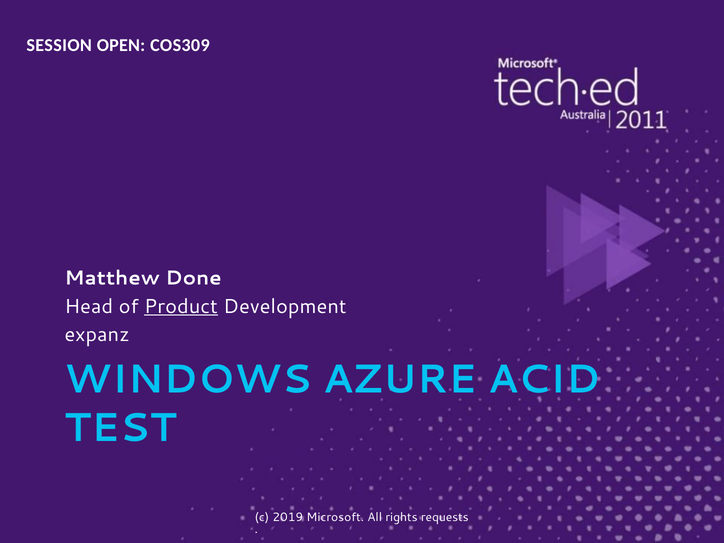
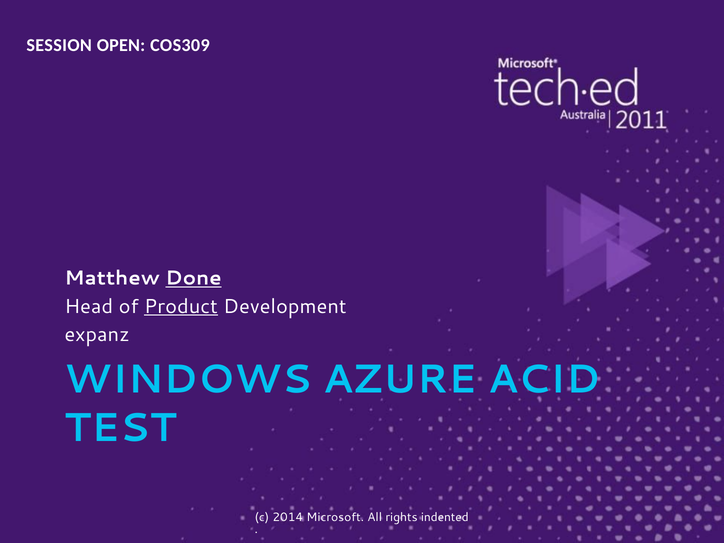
Done underline: none -> present (193, 278)
2019: 2019 -> 2014 (288, 517)
requests: requests -> indented (445, 517)
